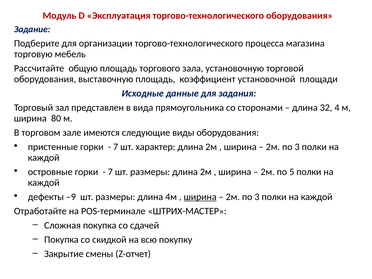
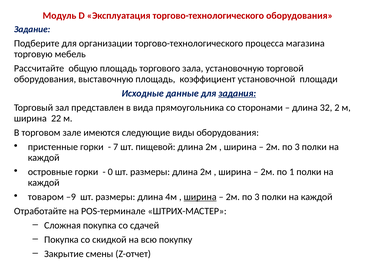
задания underline: none -> present (237, 93)
4: 4 -> 2 (337, 108)
80: 80 -> 22 (56, 118)
характер: характер -> пищевой (155, 147)
7: 7 -> 0 (110, 172)
5: 5 -> 1 (292, 172)
дефекты: дефекты -> товаром (46, 197)
